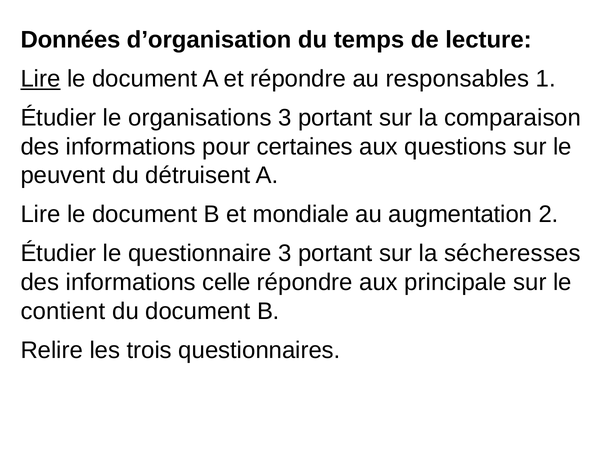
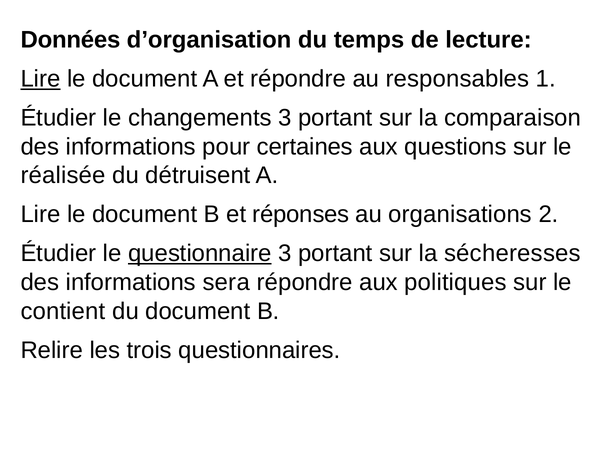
organisations: organisations -> changements (200, 118)
peuvent: peuvent -> réalisée (63, 176)
mondiale: mondiale -> réponses (301, 215)
augmentation: augmentation -> organisations (460, 215)
questionnaire underline: none -> present (200, 254)
celle: celle -> sera (226, 282)
principale: principale -> politiques (456, 282)
